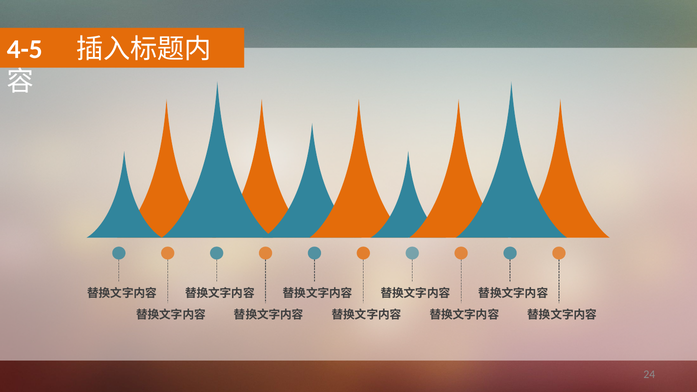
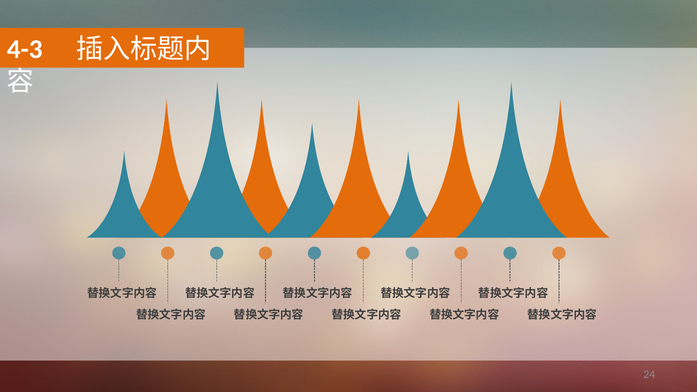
4-5: 4-5 -> 4-3 (25, 49)
